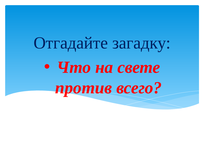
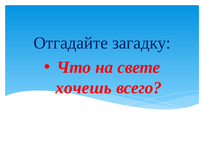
против: против -> хочешь (84, 88)
